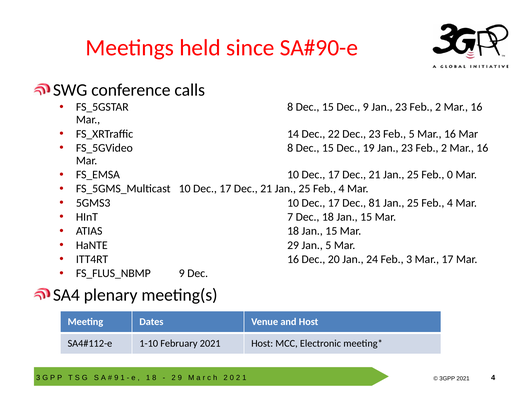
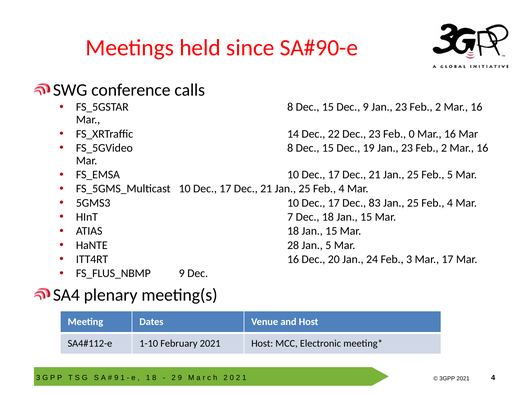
Feb 5: 5 -> 0 (412, 134)
Feb 0: 0 -> 5 (450, 174)
81: 81 -> 83 (375, 203)
29: 29 -> 28 (293, 245)
